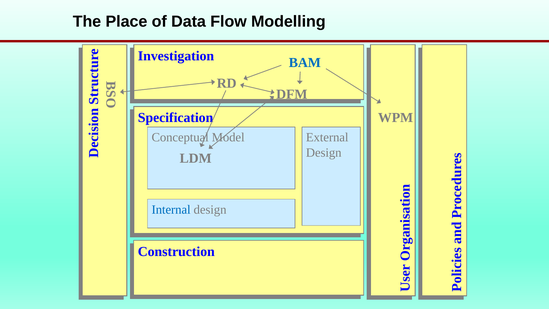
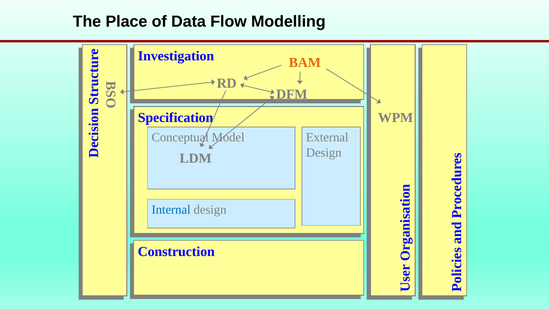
BAM colour: blue -> orange (305, 63)
